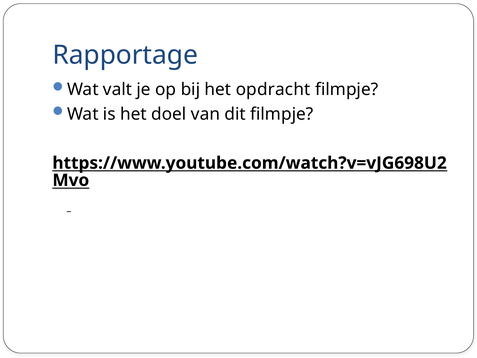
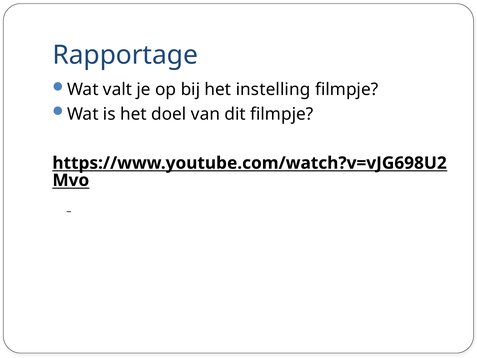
opdracht: opdracht -> instelling (273, 89)
